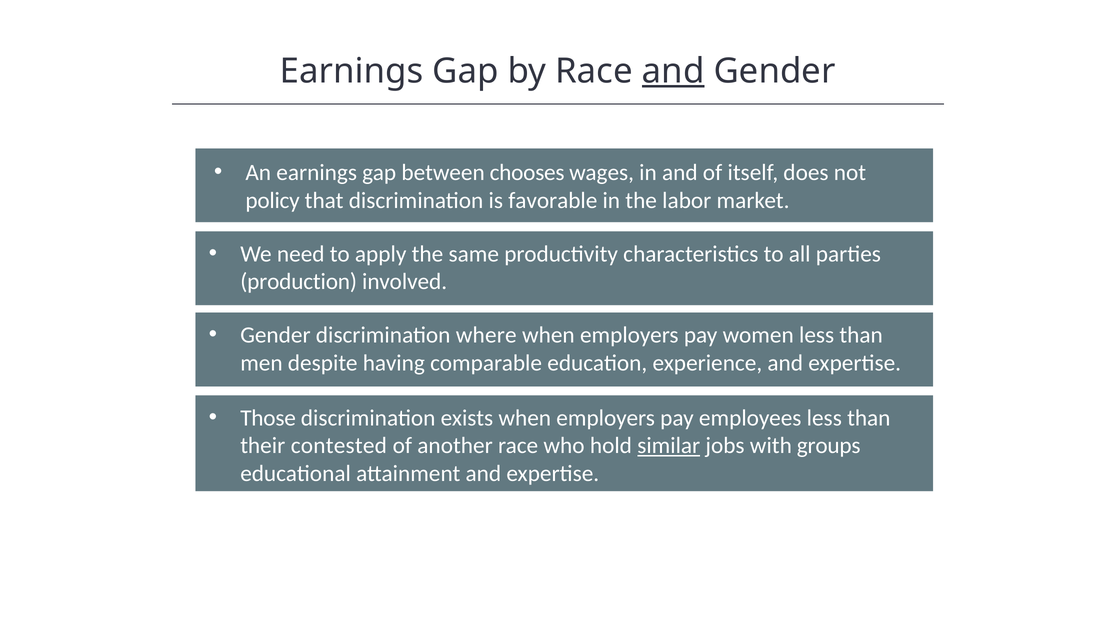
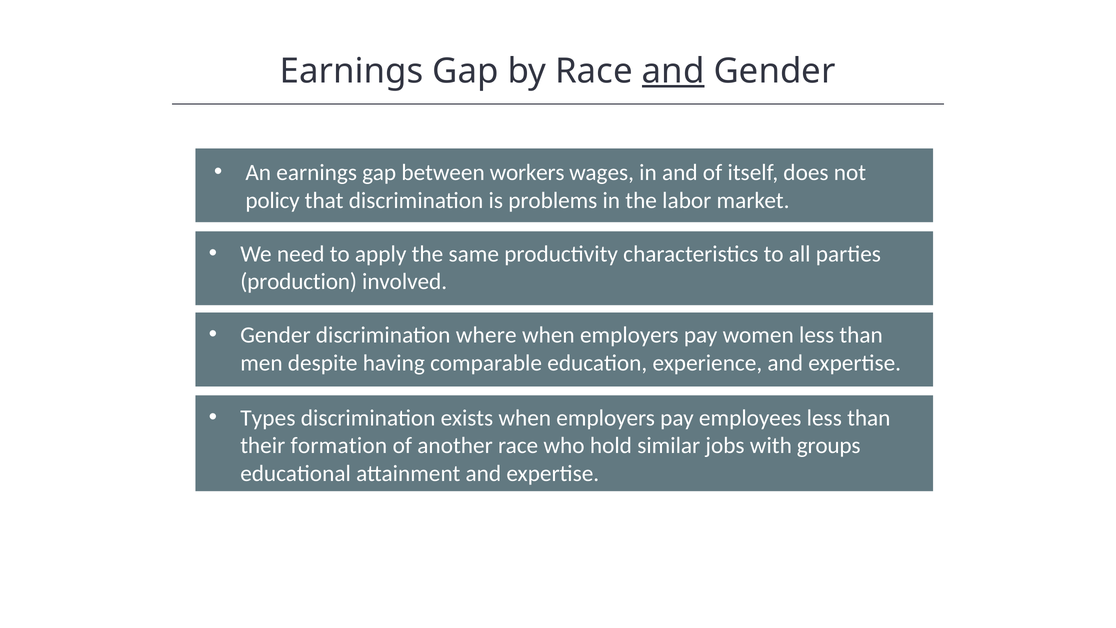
chooses: chooses -> workers (527, 173)
favorable: favorable -> problems (553, 200)
Those: Those -> Types (268, 418)
contested: contested -> formation (339, 446)
similar underline: present -> none (669, 446)
